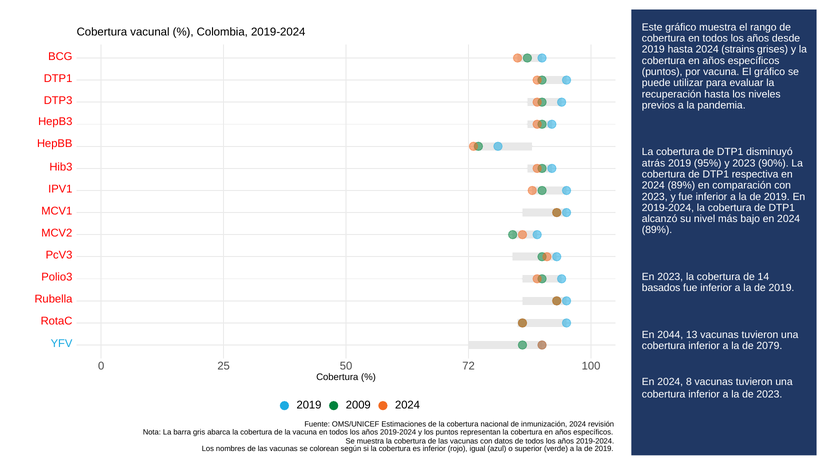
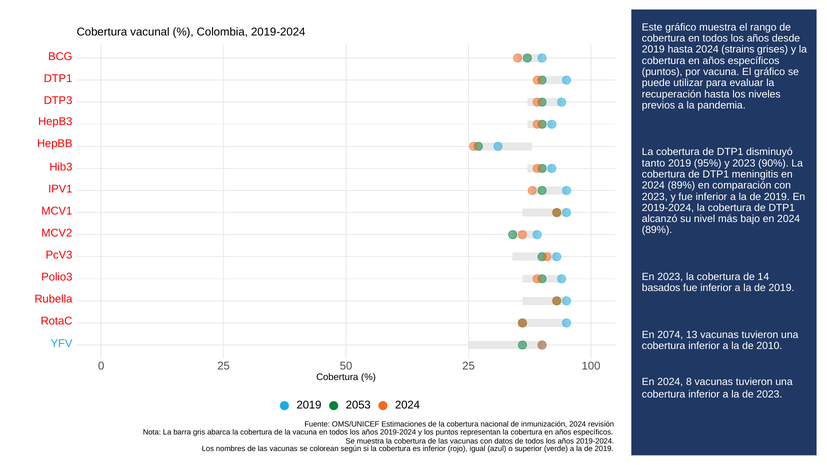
atrás: atrás -> tanto (654, 163)
respectiva: respectiva -> meningitis (755, 174)
2044: 2044 -> 2074 (670, 335)
2079: 2079 -> 2010 (769, 346)
50 72: 72 -> 25 (469, 366)
2009: 2009 -> 2053 (358, 405)
